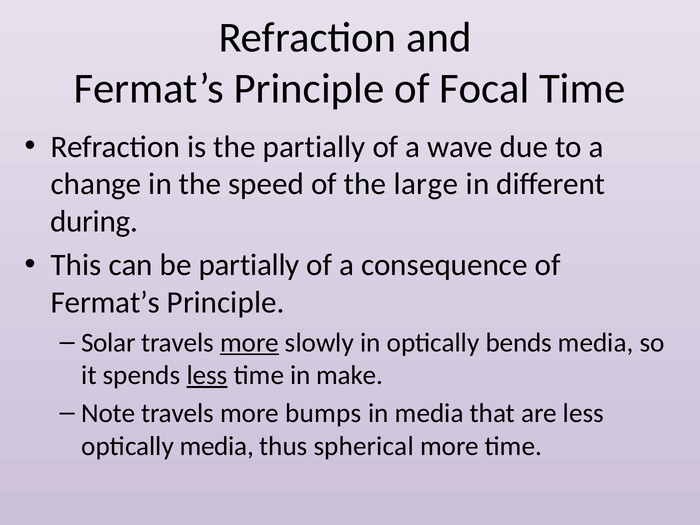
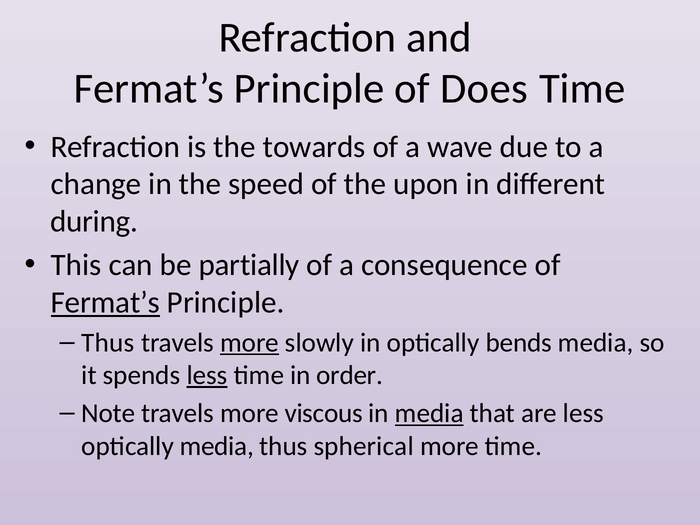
Focal: Focal -> Does (484, 89)
the partially: partially -> towards (314, 147)
large: large -> upon (426, 184)
Fermat’s underline: none -> present (105, 302)
Solar: Solar -> Thus (108, 343)
make: make -> order (350, 375)
bumps: bumps -> viscous (324, 413)
media underline: none -> present (429, 413)
